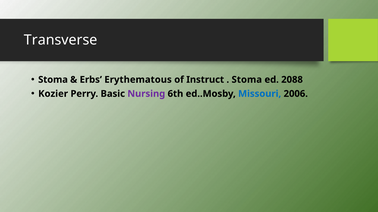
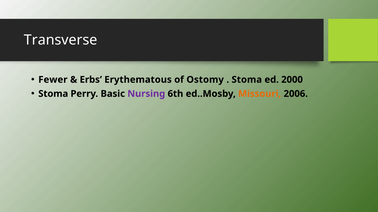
Stoma: Stoma -> Fewer (53, 80)
Instruct: Instruct -> Ostomy (205, 80)
2088: 2088 -> 2000 (292, 80)
Kozier: Kozier -> Stoma (53, 94)
Missouri colour: blue -> orange (260, 94)
